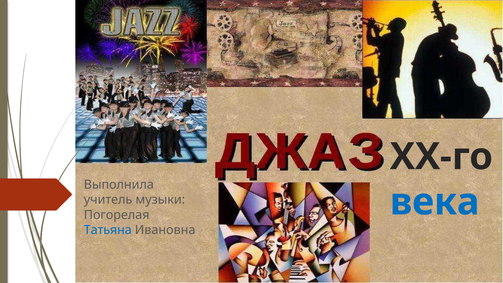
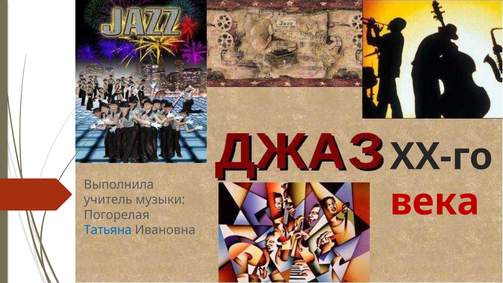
века colour: blue -> red (435, 202)
